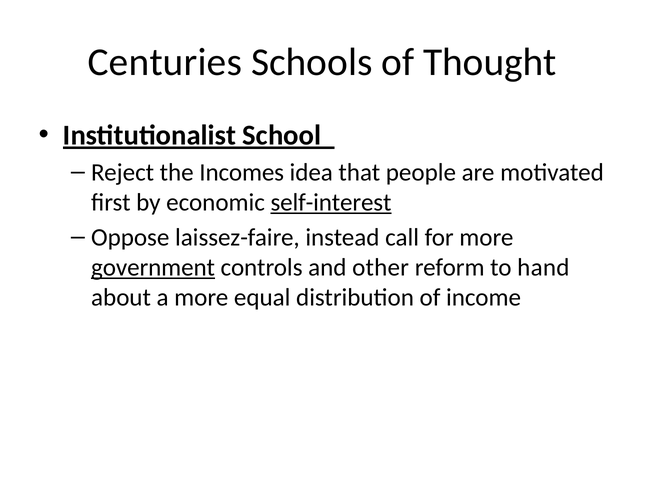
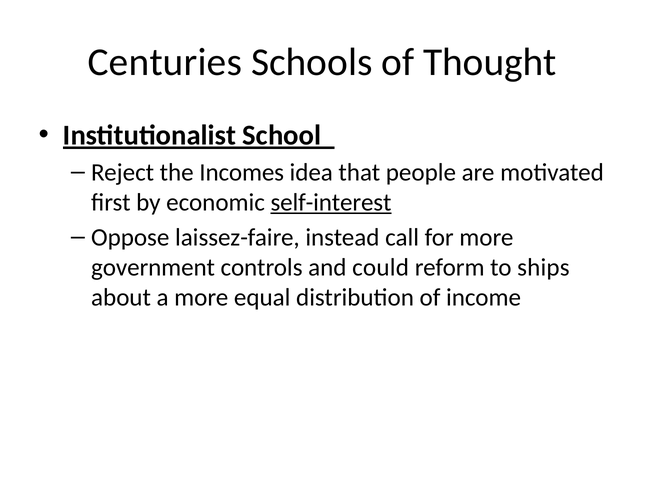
government underline: present -> none (153, 267)
other: other -> could (381, 267)
hand: hand -> ships (543, 267)
